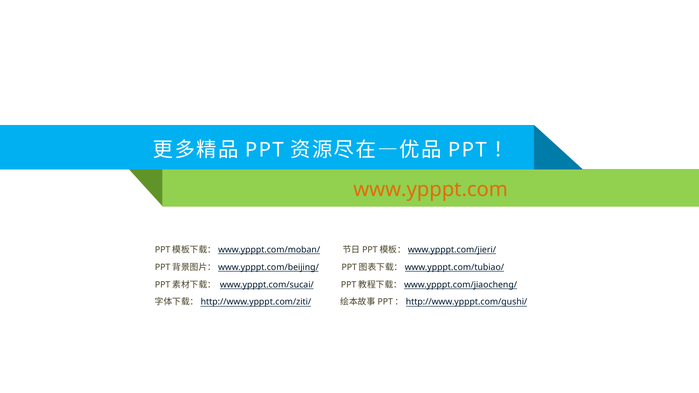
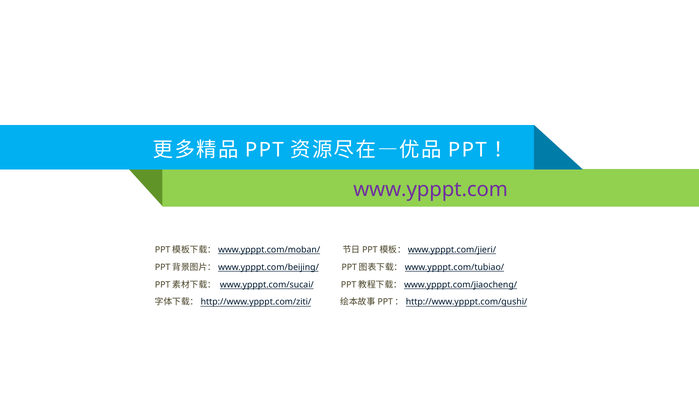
www.ypppt.com colour: orange -> purple (431, 189)
